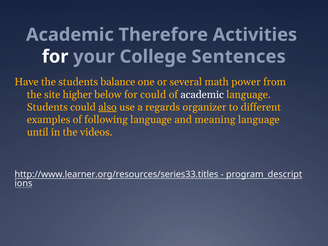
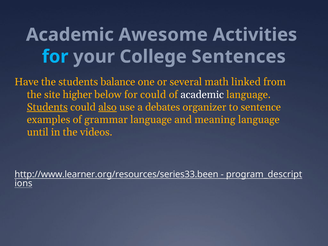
Therefore: Therefore -> Awesome (163, 35)
for colour: white -> light blue (55, 57)
power: power -> linked (246, 82)
Students underline: none -> present (47, 107)
regards: regards -> debates (163, 107)
different: different -> sentence (261, 107)
following: following -> grammar (106, 120)
http://www.learner.org/resources/series33.titles: http://www.learner.org/resources/series33.titles -> http://www.learner.org/resources/series33.been (116, 174)
